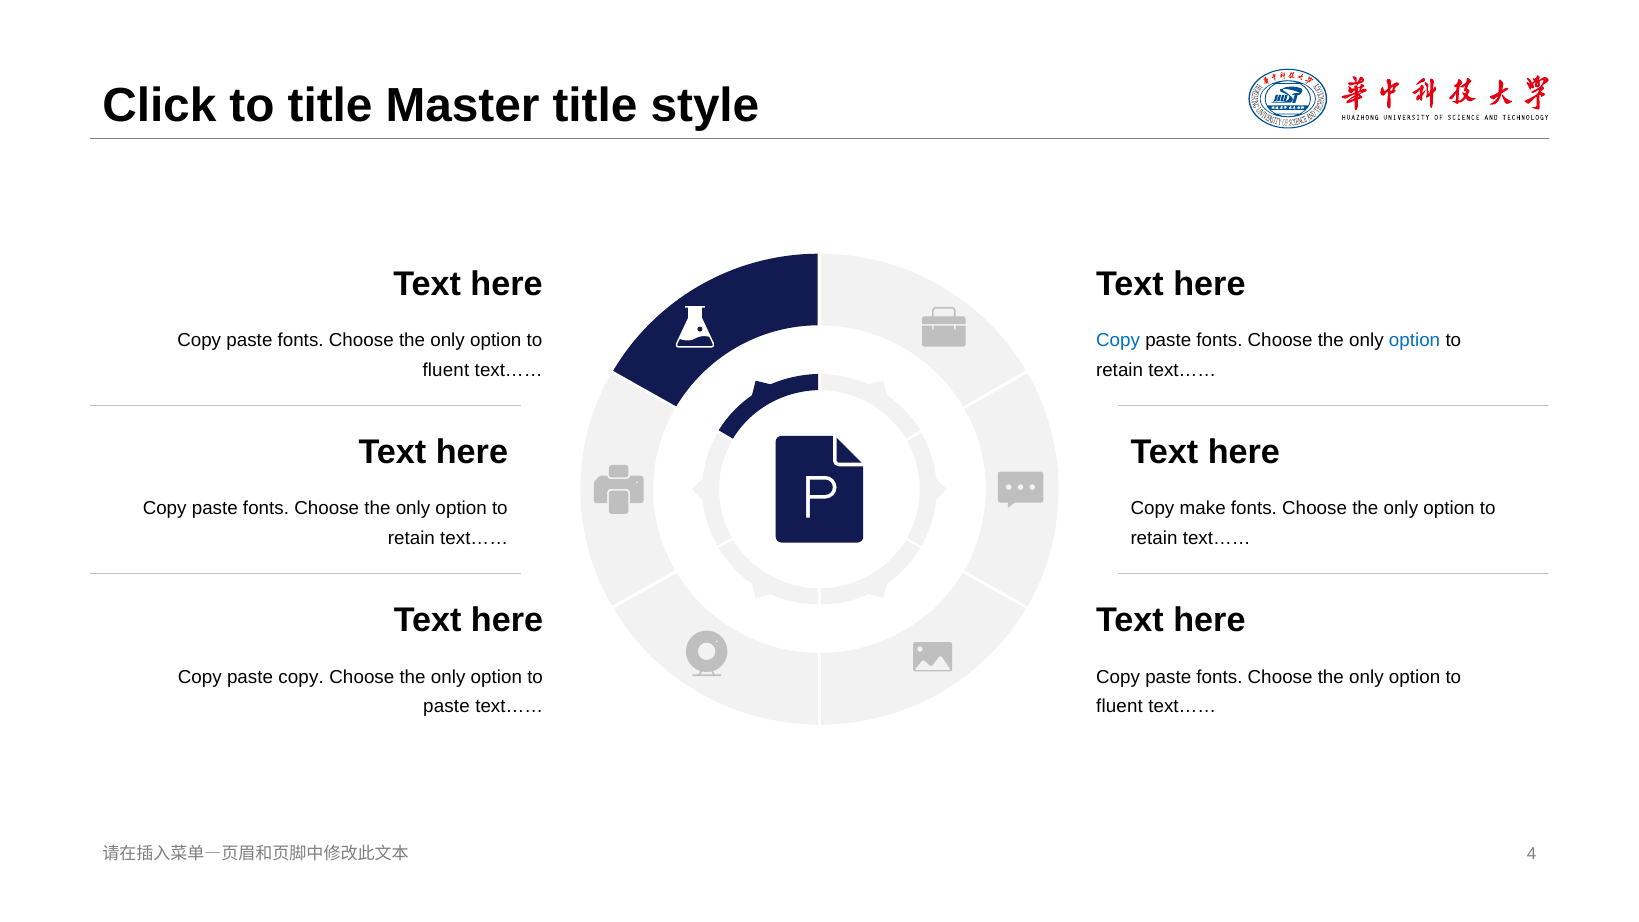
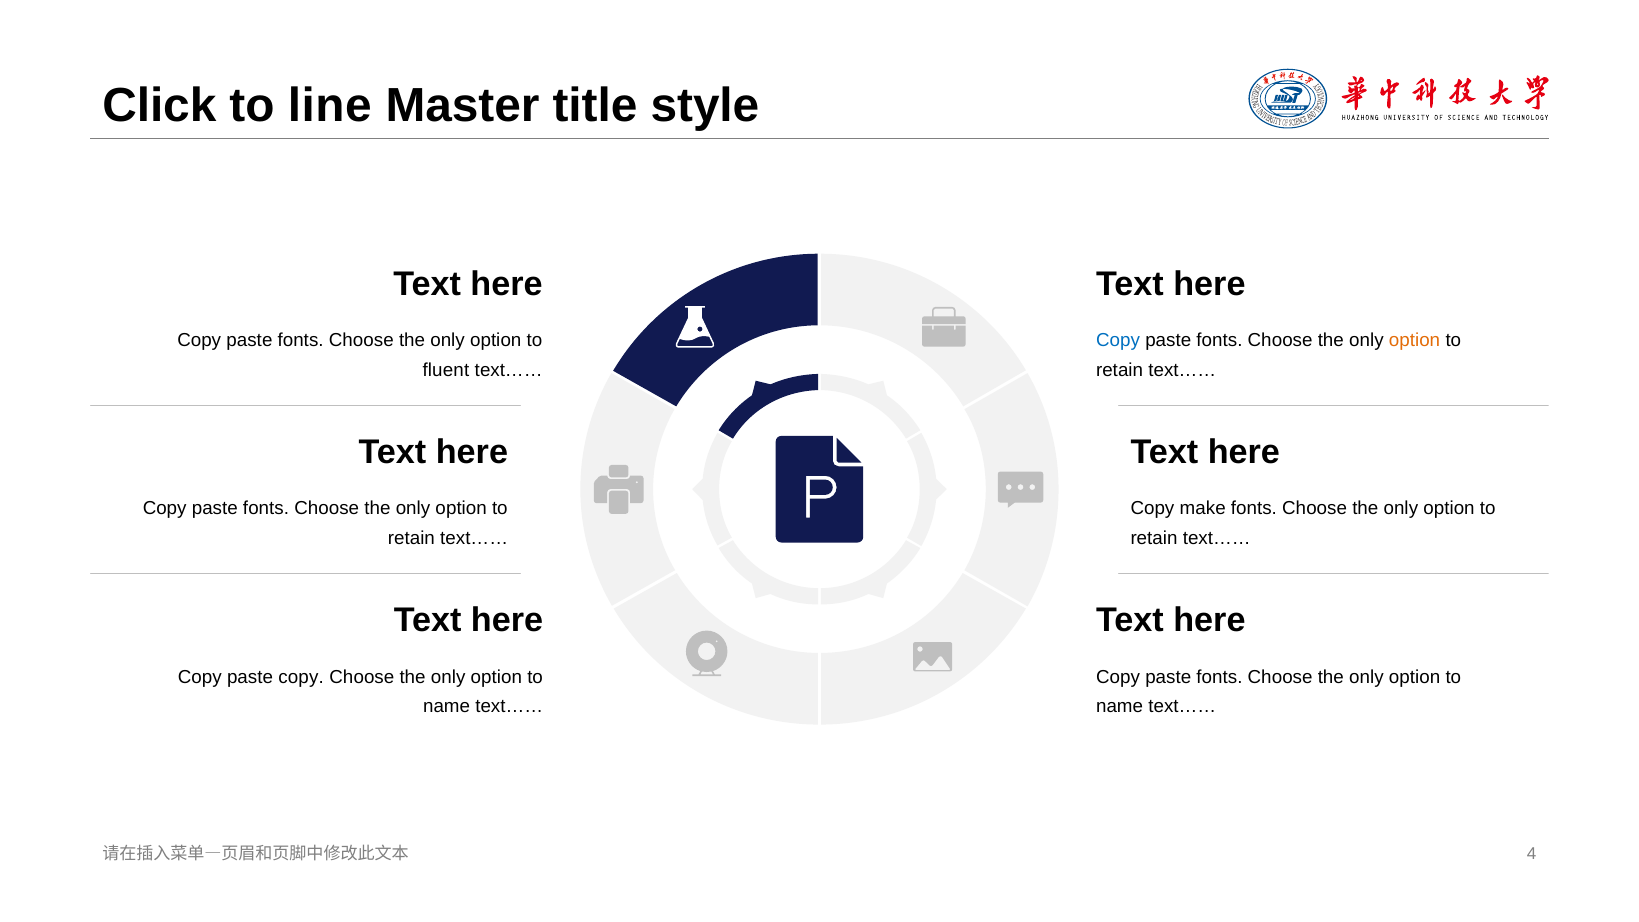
to title: title -> line (330, 106)
option colour: blue -> orange (1415, 341)
paste: paste -> name (447, 706)
fluent: fluent -> name (1120, 706)
